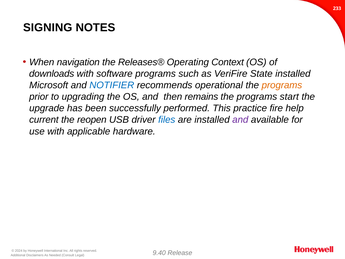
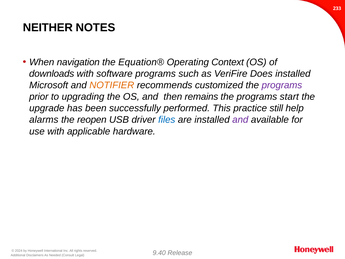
SIGNING: SIGNING -> NEITHER (48, 28)
Releases®: Releases® -> Equation® (141, 62)
State: State -> Does (261, 74)
NOTIFIER colour: blue -> orange (112, 85)
operational: operational -> customized (219, 85)
programs colour: orange -> purple (282, 85)
fire: fire -> still (276, 108)
current: current -> alarms (44, 120)
